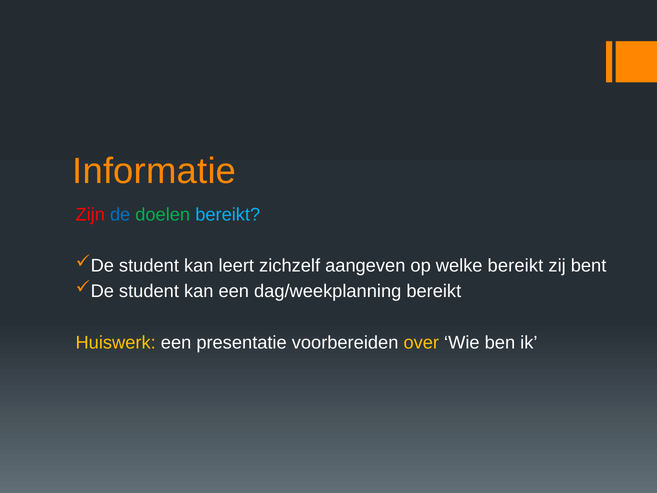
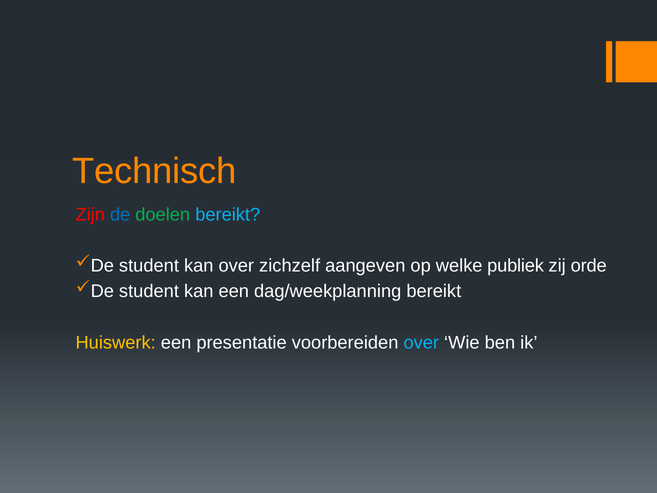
Informatie: Informatie -> Technisch (154, 171)
kan leert: leert -> over (236, 266)
welke bereikt: bereikt -> publiek (516, 266)
bent: bent -> orde (589, 266)
over colour: yellow -> light blue (421, 342)
